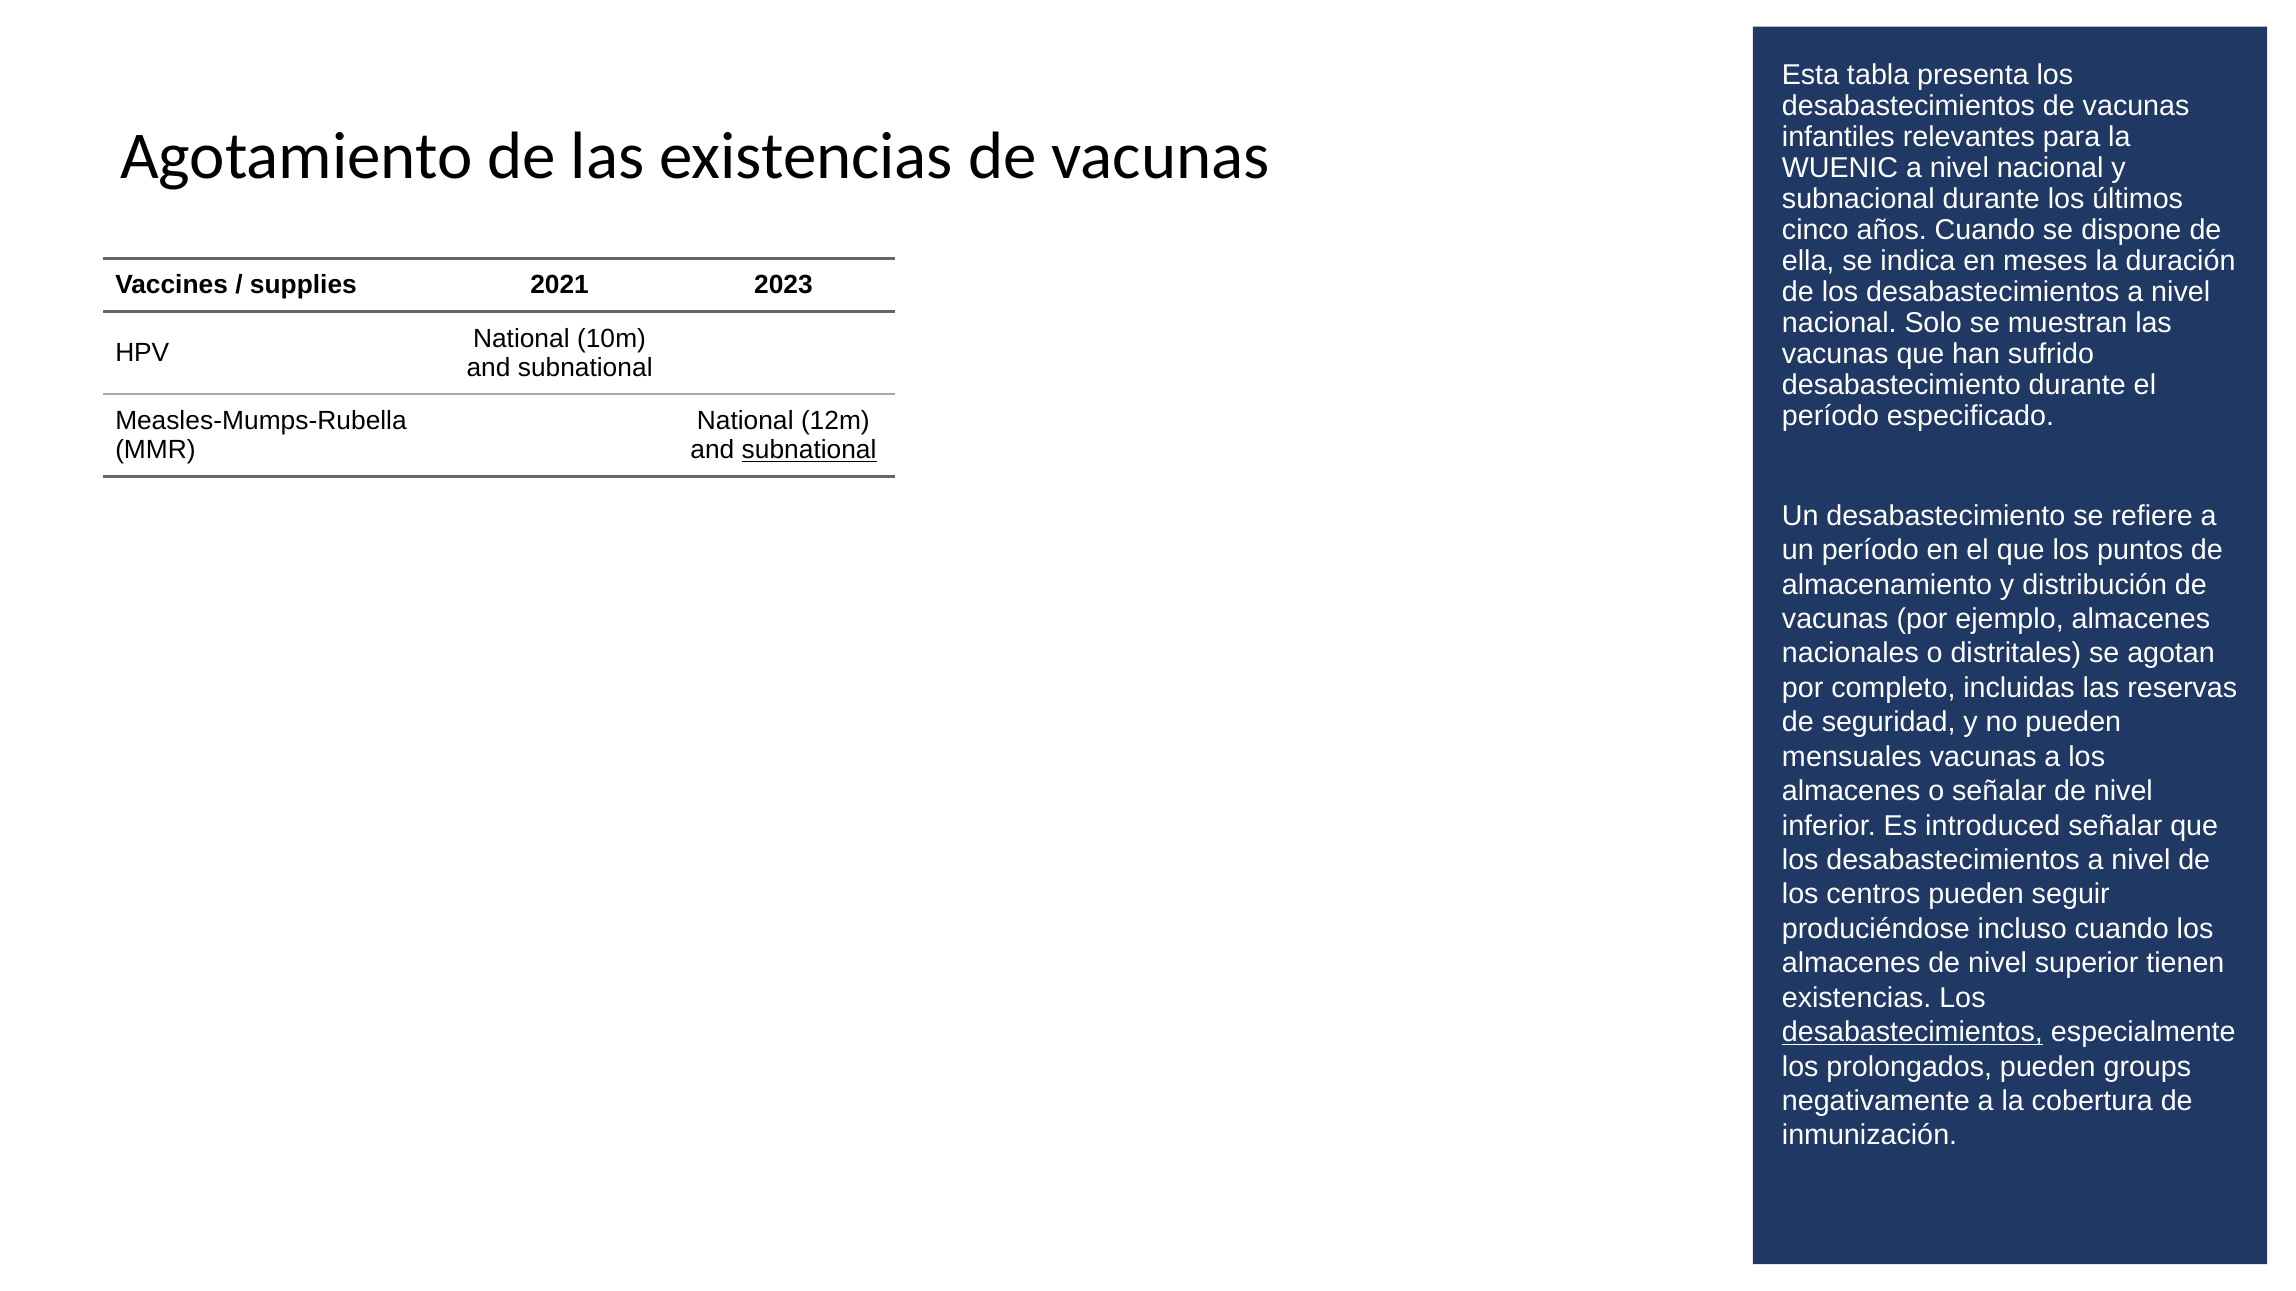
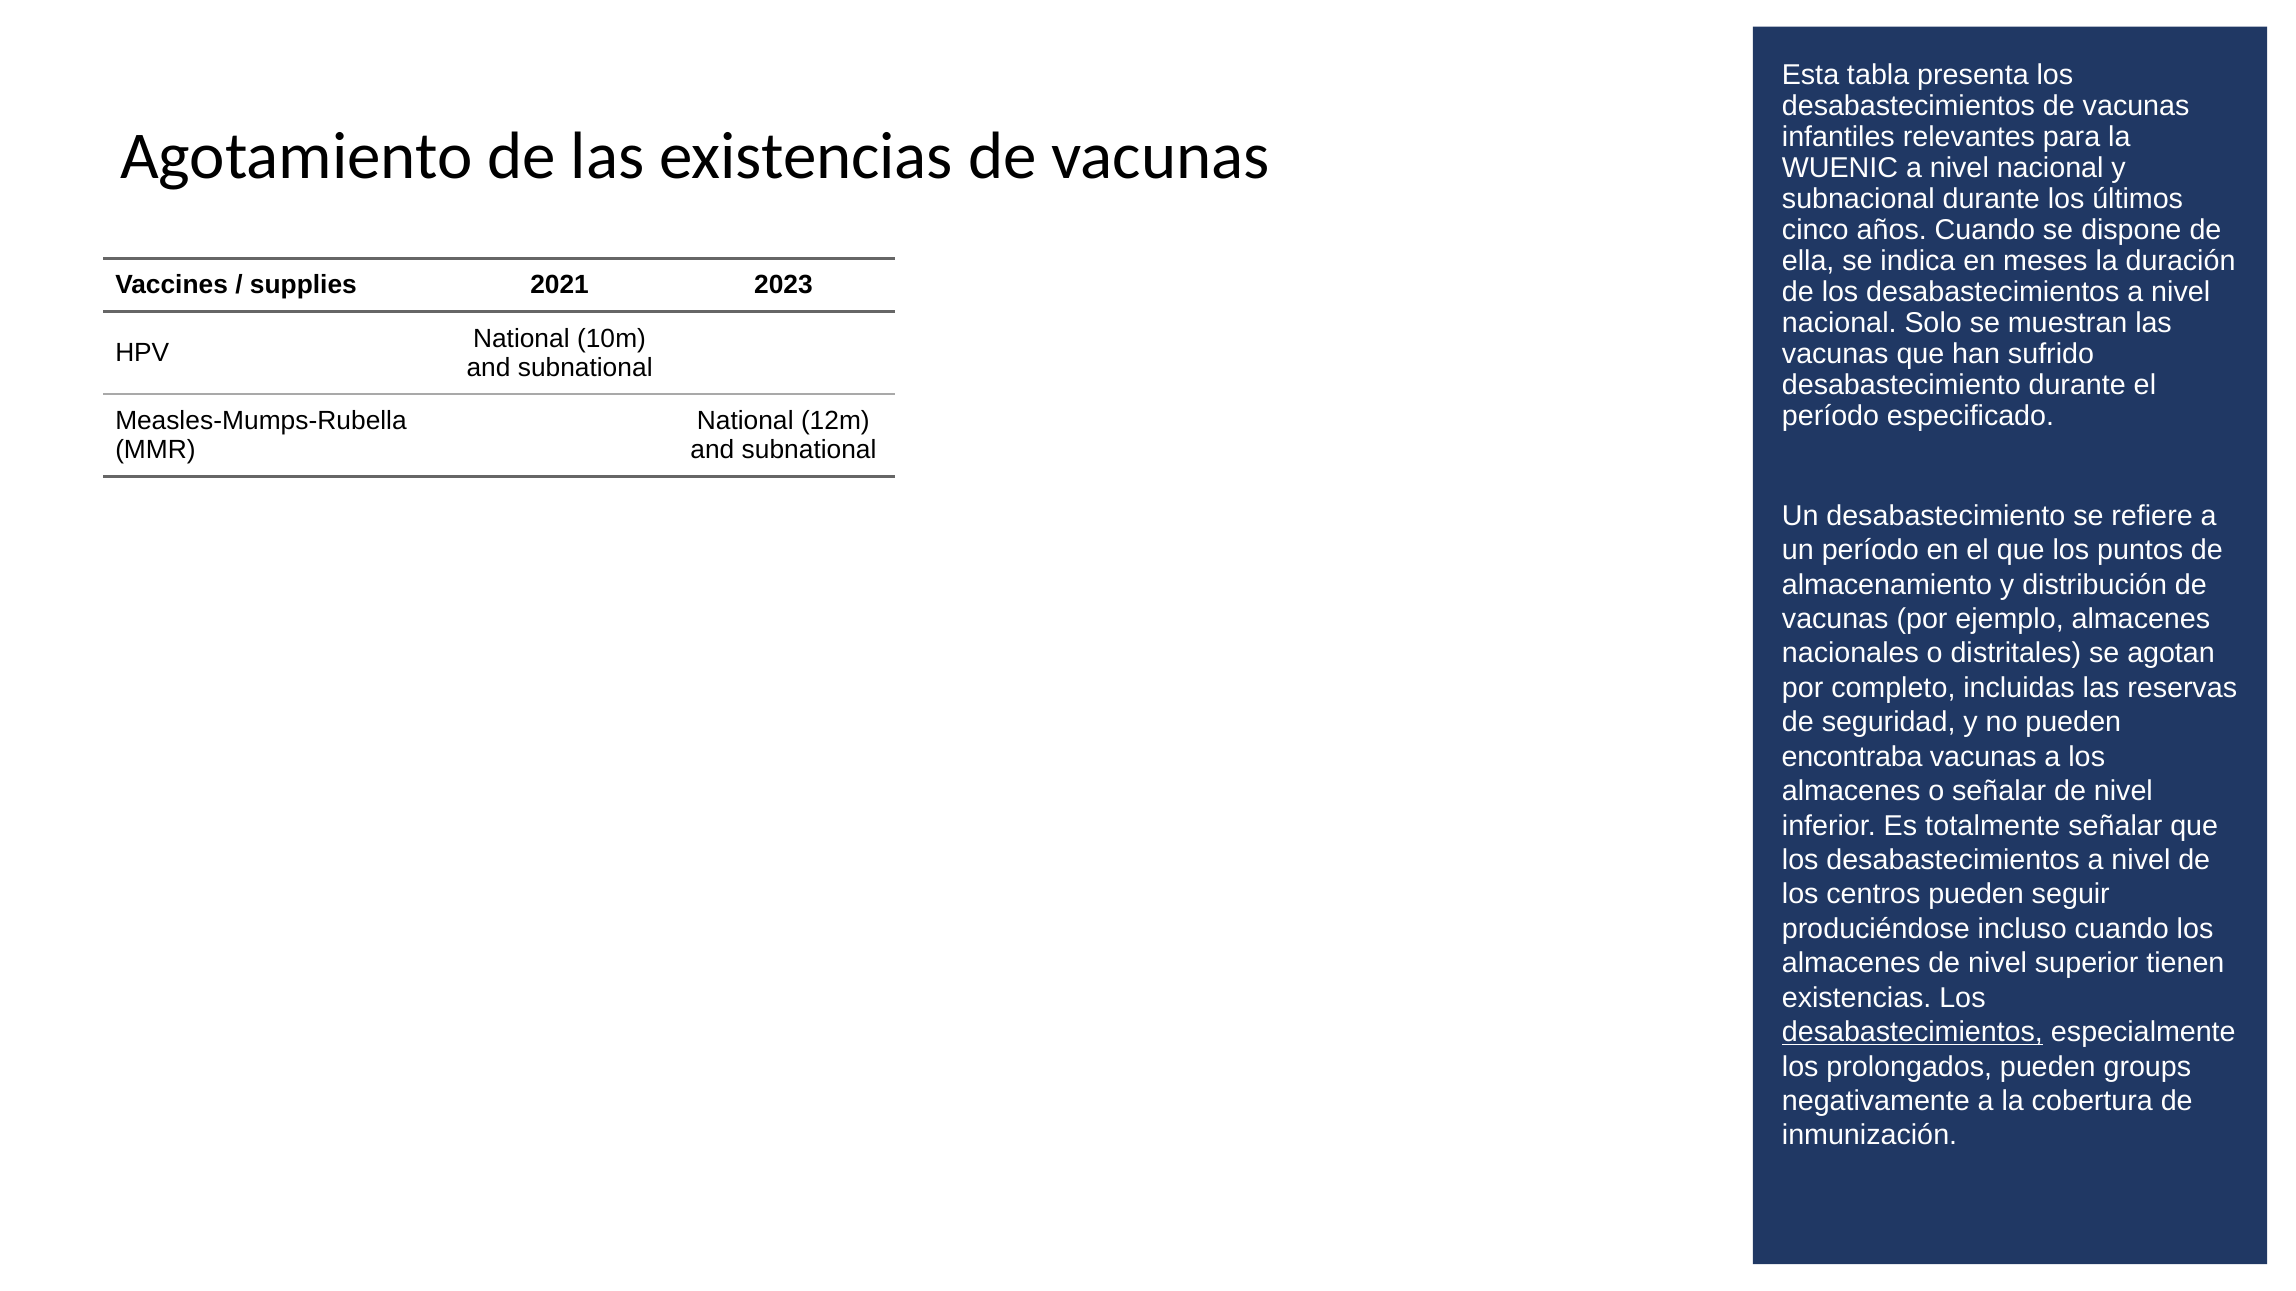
subnational underline: present -> none (809, 450)
mensuales: mensuales -> encontraba (1852, 757)
introduced: introduced -> totalmente (1993, 826)
